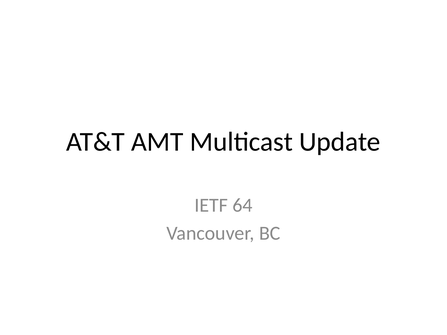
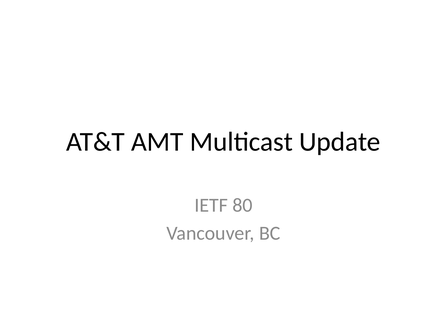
64: 64 -> 80 (242, 206)
